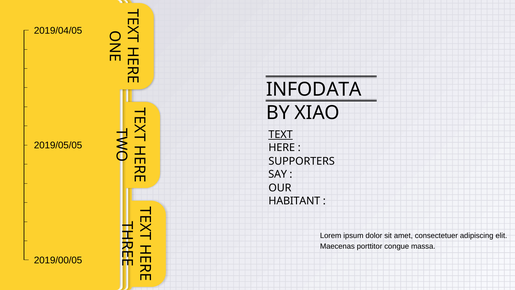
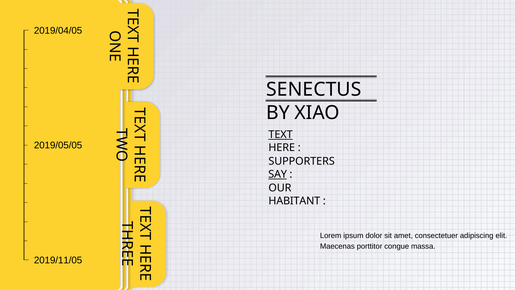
INFODATA: INFODATA -> SENECTUS (314, 90)
SAY underline: none -> present (278, 174)
2019/00/05: 2019/00/05 -> 2019/11/05 (58, 260)
